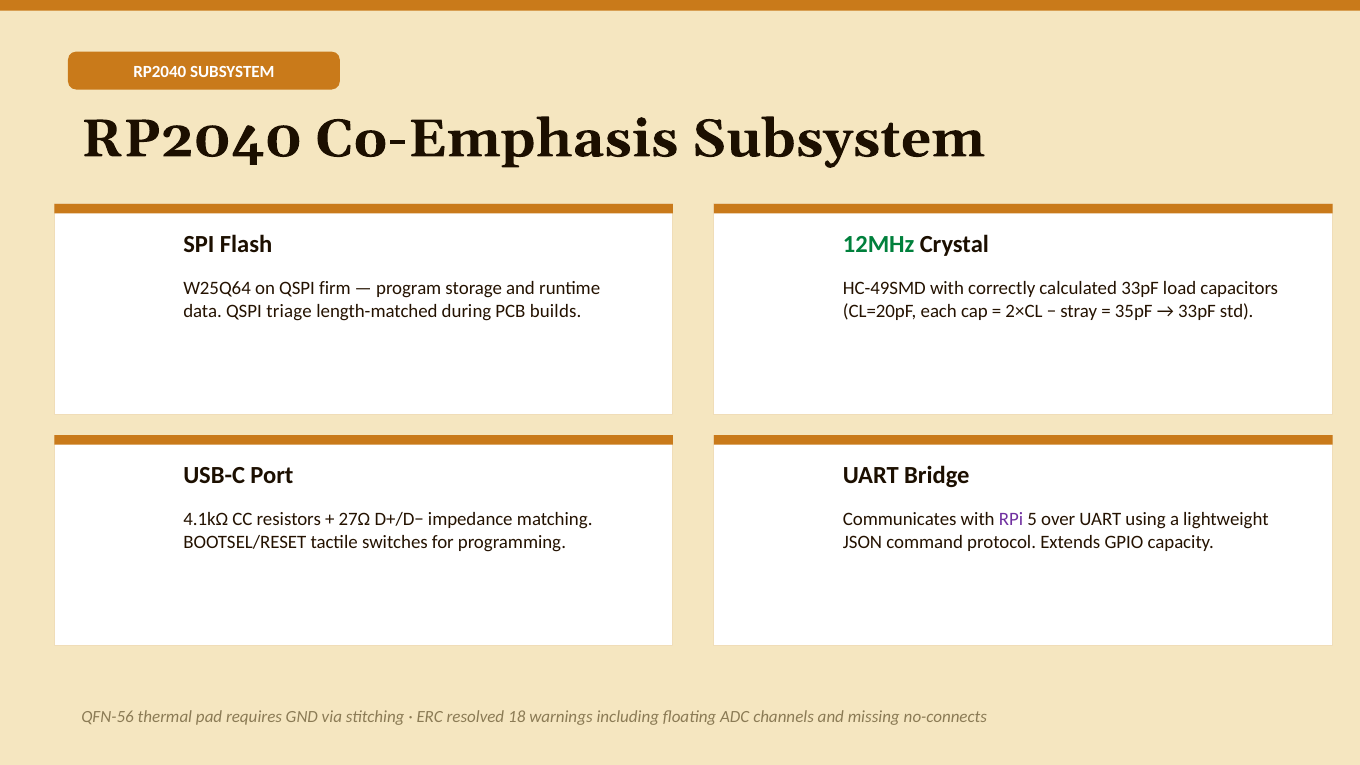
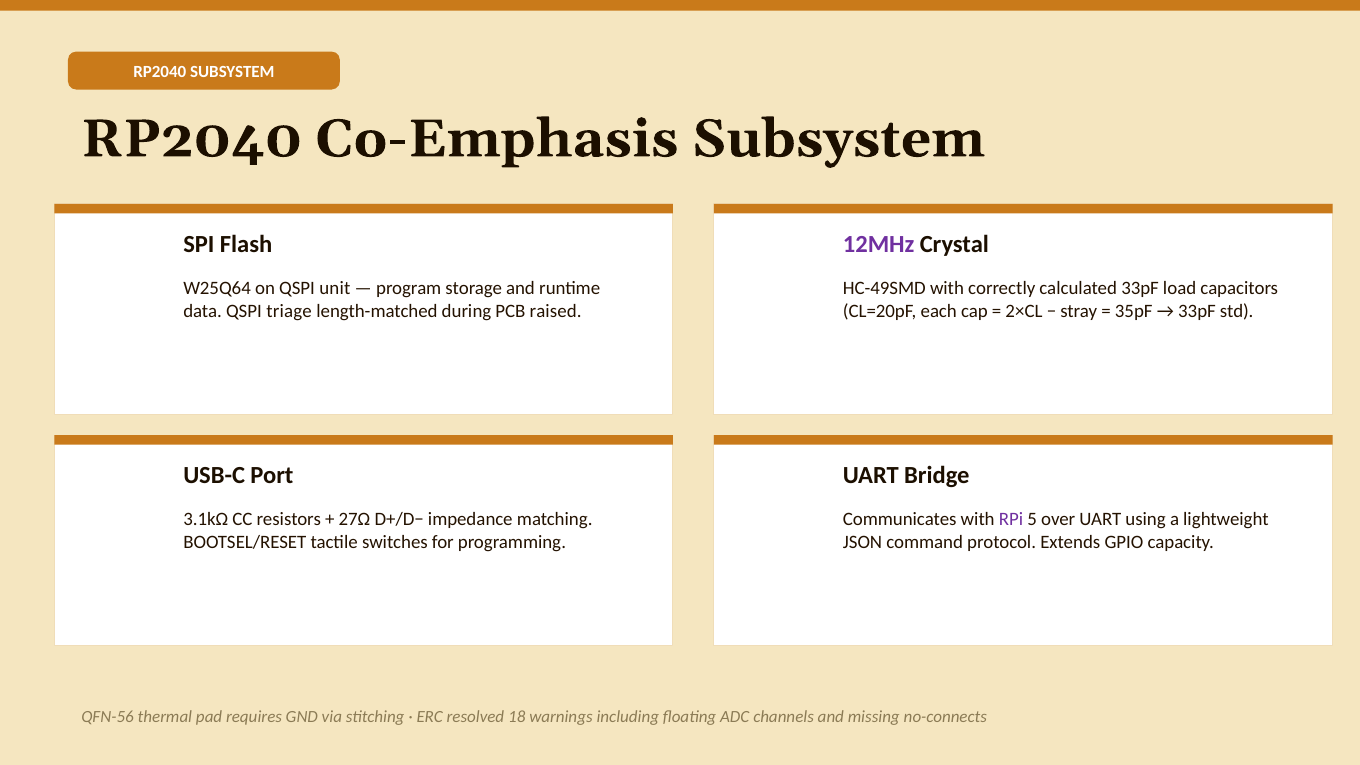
12MHz colour: green -> purple (879, 244)
firm: firm -> unit (335, 289)
builds: builds -> raised (556, 311)
4.1kΩ: 4.1kΩ -> 3.1kΩ (206, 520)
